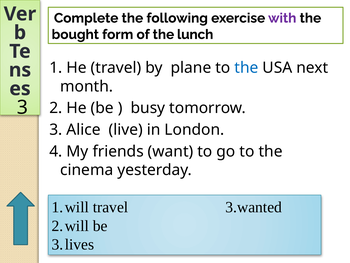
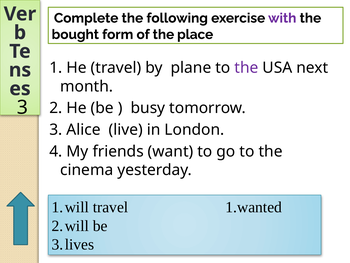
lunch: lunch -> place (195, 34)
the colour: blue -> purple (246, 68)
3.wanted: 3.wanted -> 1.wanted (254, 207)
